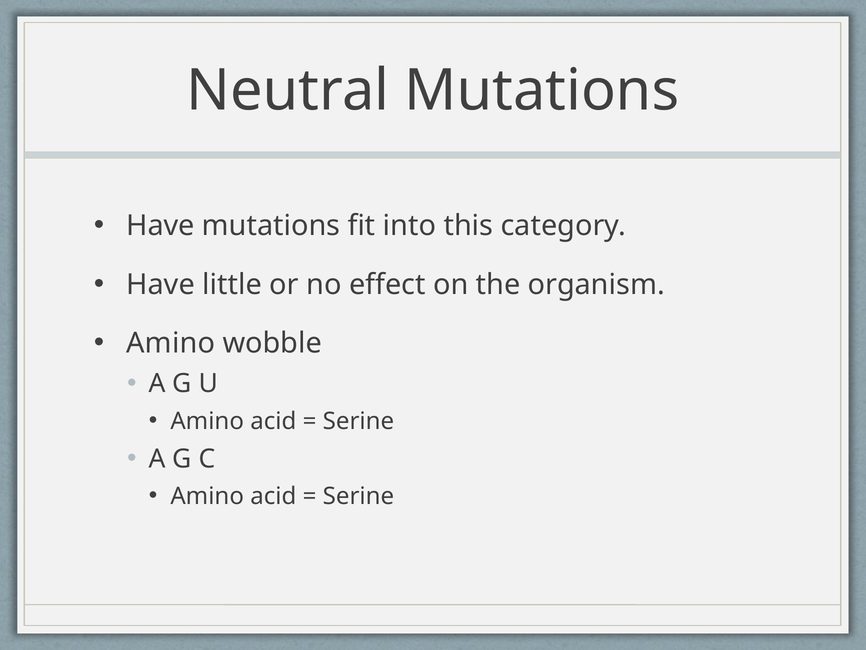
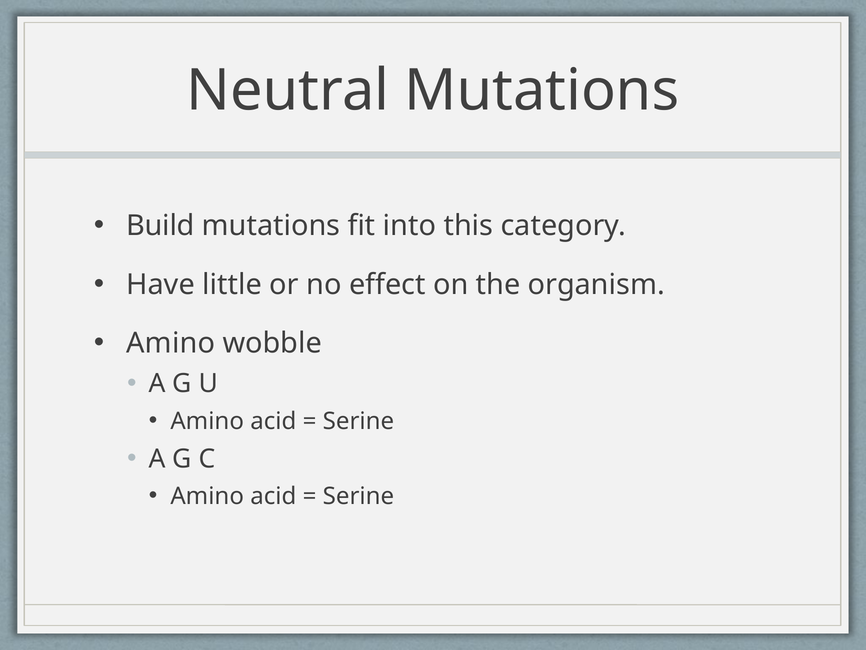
Have: Have -> Build (160, 226)
